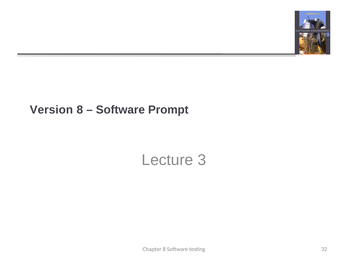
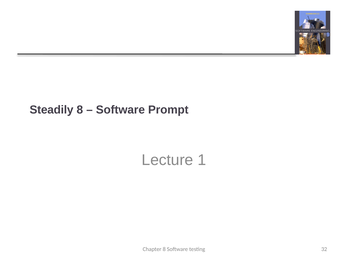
Version: Version -> Steadily (52, 110)
3: 3 -> 1 (202, 160)
